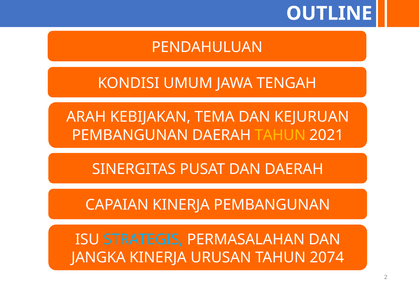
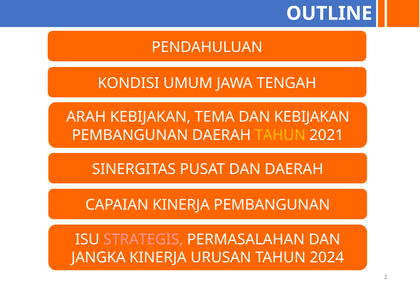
DAN KEJURUAN: KEJURUAN -> KEBIJAKAN (312, 117)
STRATEGIS colour: light blue -> pink (143, 240)
2074: 2074 -> 2024 (327, 258)
